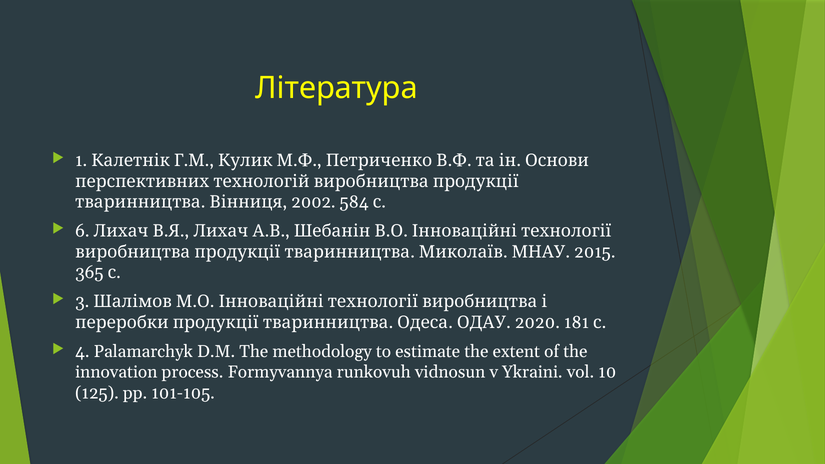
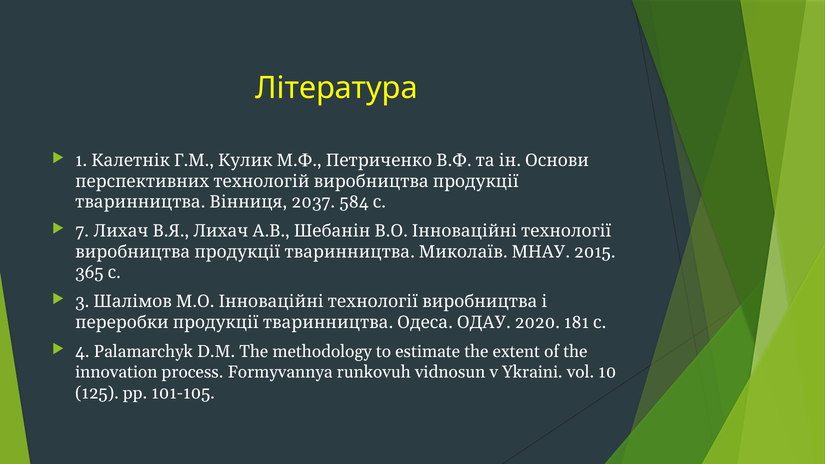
2002: 2002 -> 2037 (313, 202)
6: 6 -> 7 (82, 231)
